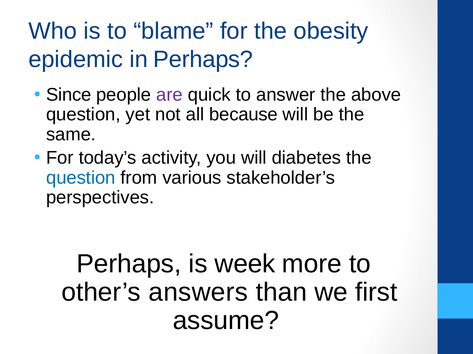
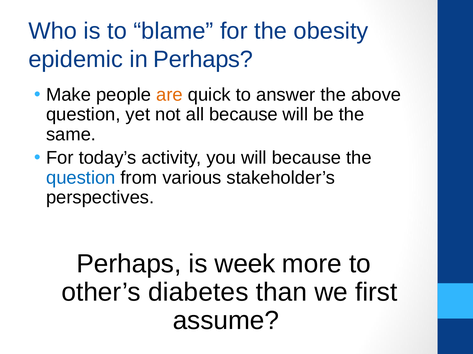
Since: Since -> Make (69, 95)
are colour: purple -> orange (170, 95)
will diabetes: diabetes -> because (306, 158)
answers: answers -> diabetes (198, 293)
